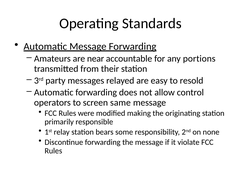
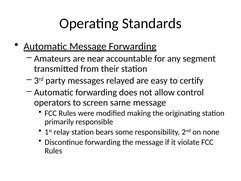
portions: portions -> segment (199, 59)
resold: resold -> certify (192, 80)
